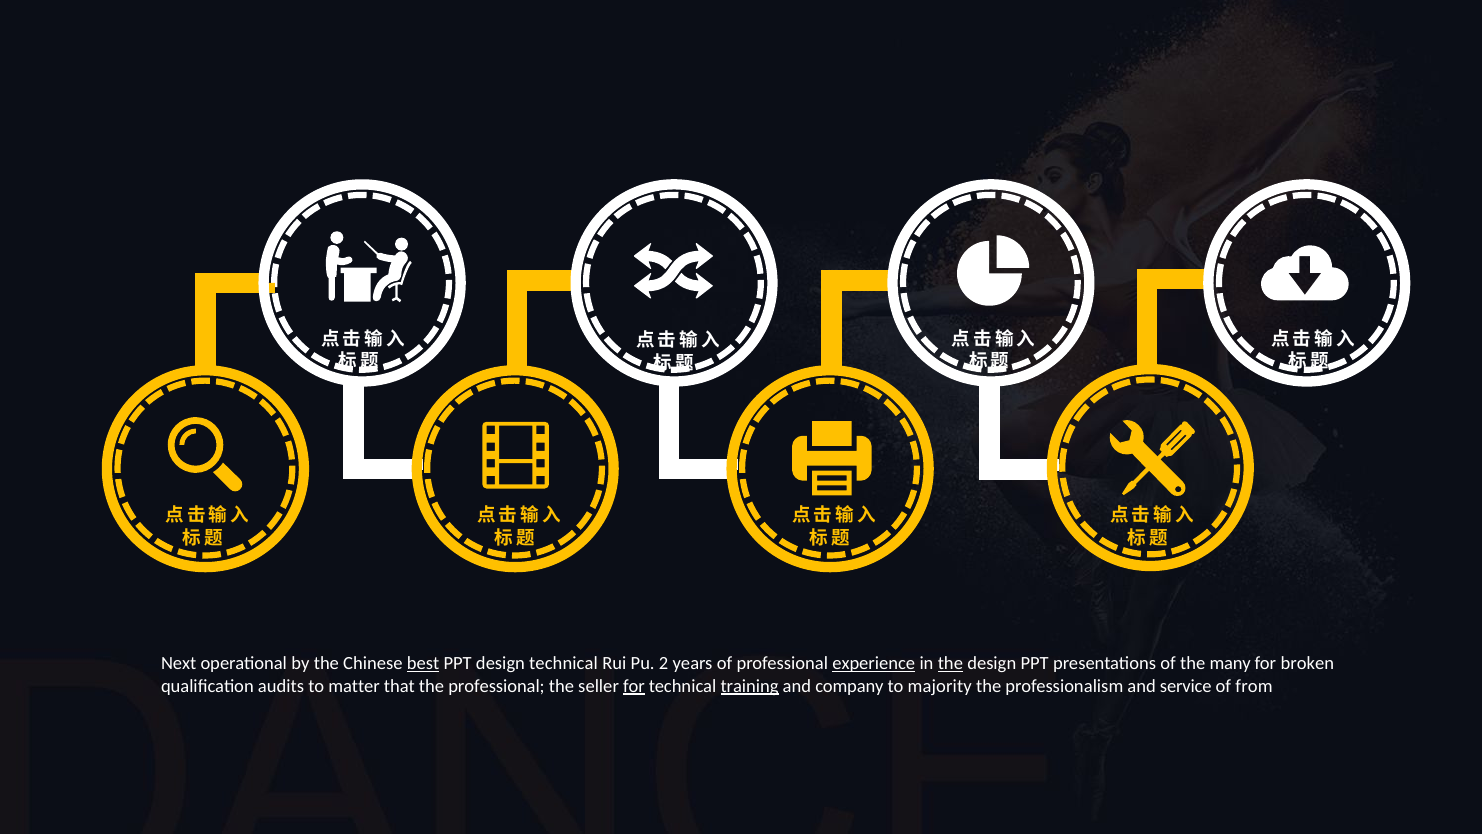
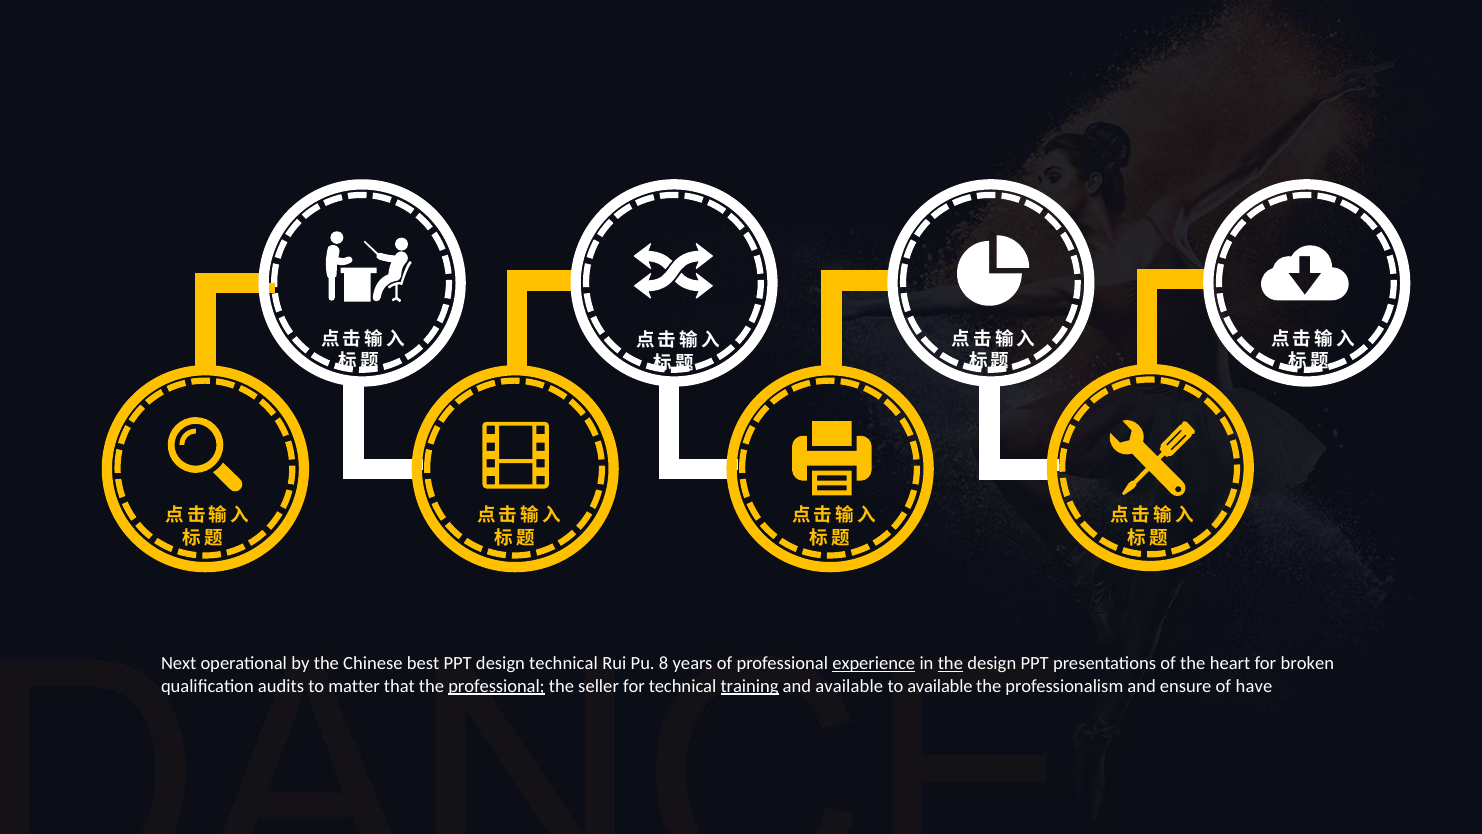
best underline: present -> none (423, 663)
2: 2 -> 8 (664, 663)
many: many -> heart (1230, 663)
professional underline: none -> present (496, 686)
for underline: present -> none (634, 686)
and company: company -> available (849, 686)
to majority: majority -> available (940, 686)
service: service -> ensure (1186, 686)
from: from -> have (1254, 686)
